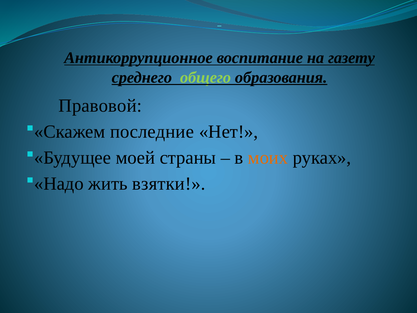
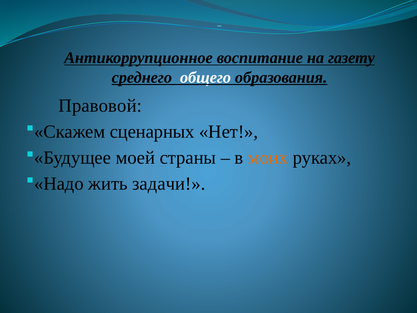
общего colour: light green -> white (206, 77)
последние: последние -> сценарных (152, 132)
взятки: взятки -> задачи (169, 184)
